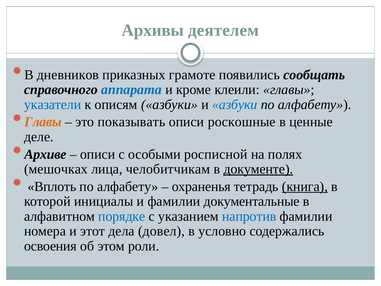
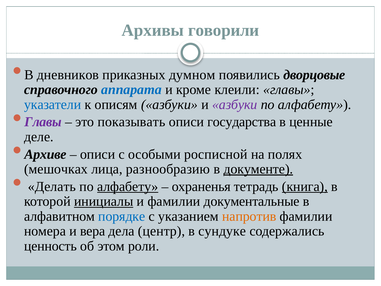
деятелем: деятелем -> говорили (224, 30)
грамоте: грамоте -> думном (192, 75)
сообщать: сообщать -> дворцовые (314, 75)
азбуки colour: blue -> purple (235, 104)
Главы colour: orange -> purple (43, 122)
роскошные: роскошные -> государства (242, 122)
челобитчикам: челобитчикам -> разнообразию (168, 169)
Вплоть: Вплоть -> Делать (52, 186)
алфабету underline: none -> present (128, 186)
инициалы underline: none -> present (104, 201)
напротив colour: blue -> orange (249, 216)
этот: этот -> вера (93, 231)
довел: довел -> центр (161, 231)
условно: условно -> сундуке (222, 231)
освоения: освоения -> ценность (50, 246)
